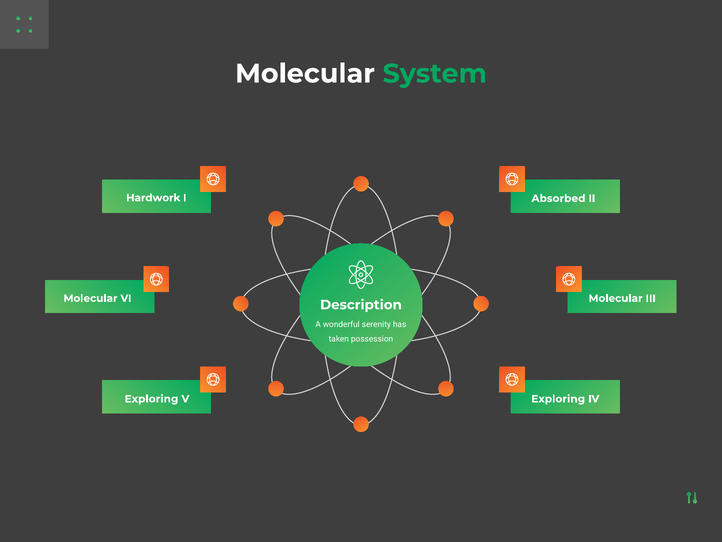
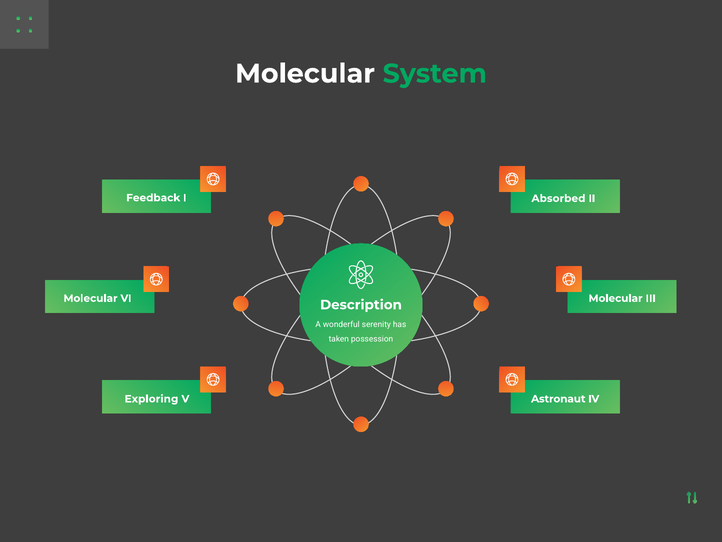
Hardwork: Hardwork -> Feedback (153, 198)
Exploring: Exploring -> Astronaut (558, 399)
